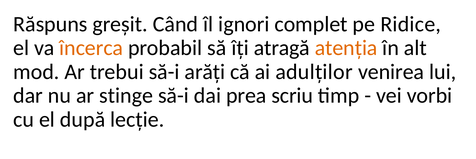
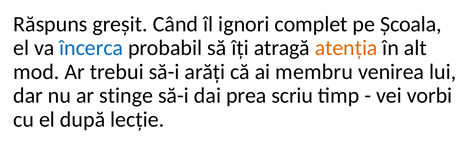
Ridice: Ridice -> Școala (411, 24)
încerca colour: orange -> blue (91, 48)
adulților: adulților -> membru (314, 72)
